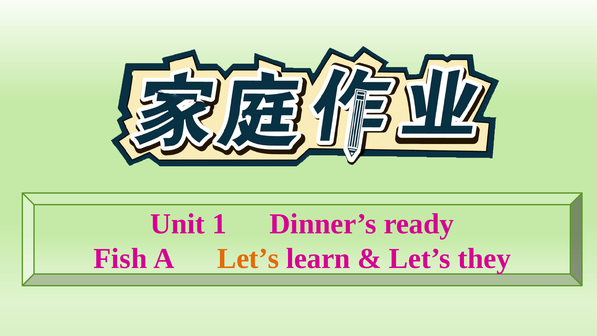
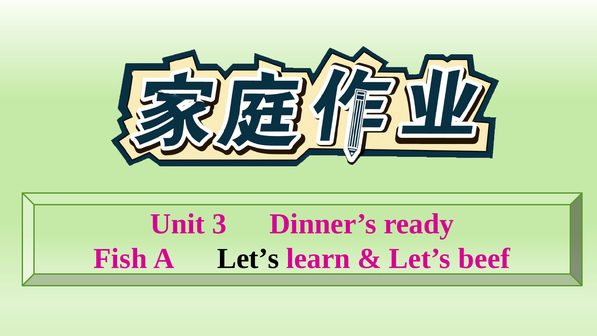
1: 1 -> 3 (219, 224)
Let’s colour: orange -> black (248, 259)
they: they -> beef (484, 259)
